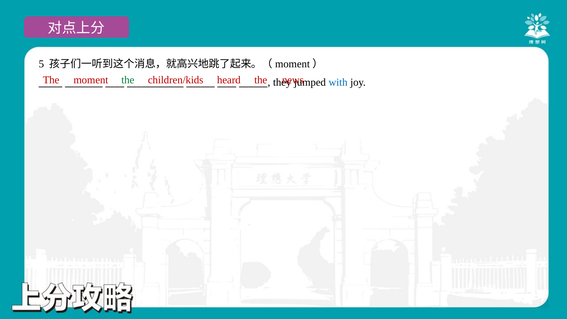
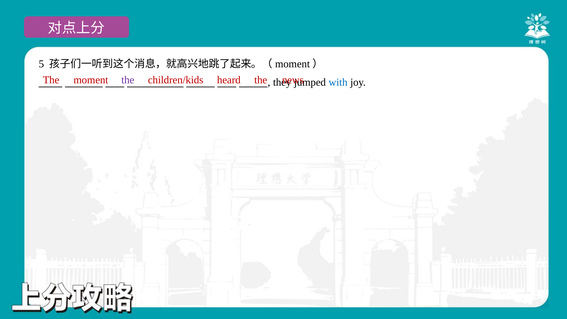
the colour: green -> purple (128, 80)
